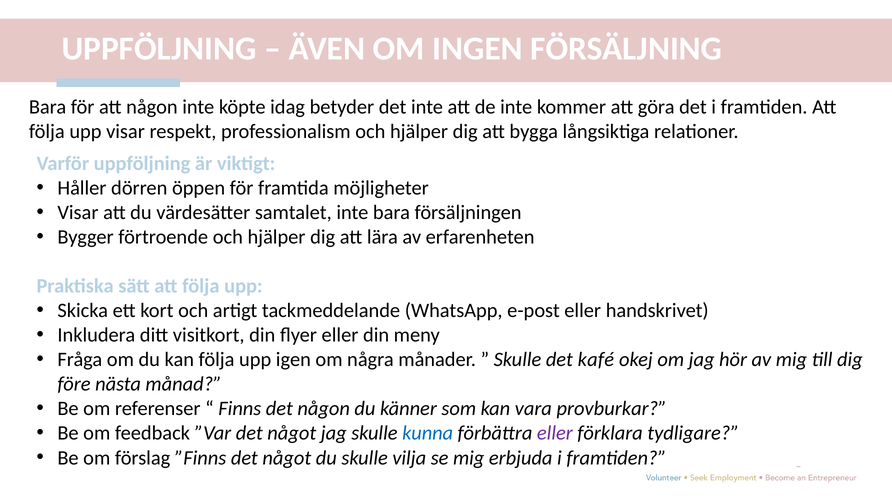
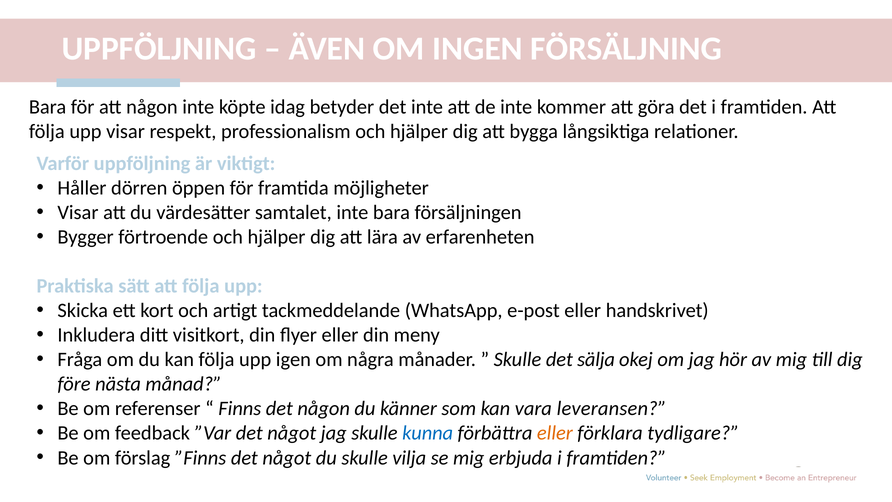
kafé: kafé -> sälja (596, 359)
provburkar: provburkar -> leveransen (612, 409)
eller colour: purple -> orange (555, 433)
